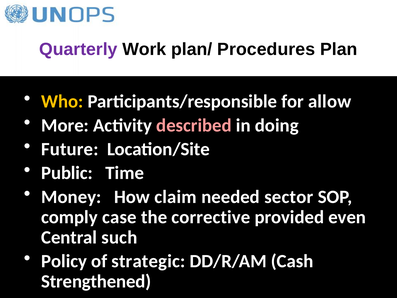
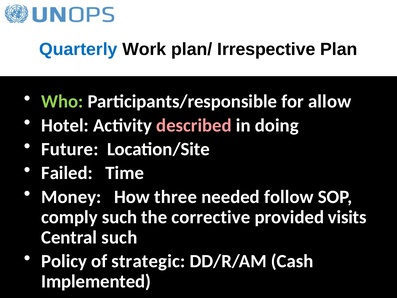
Quarterly colour: purple -> blue (78, 49)
Procedures: Procedures -> Irrespective (266, 49)
Who colour: yellow -> light green (62, 101)
More: More -> Hotel (65, 125)
Public: Public -> Failed (67, 173)
claim: claim -> three (176, 197)
sector: sector -> follow (289, 197)
comply case: case -> such (119, 217)
even: even -> visits (347, 217)
Strengthened: Strengthened -> Implemented (96, 281)
